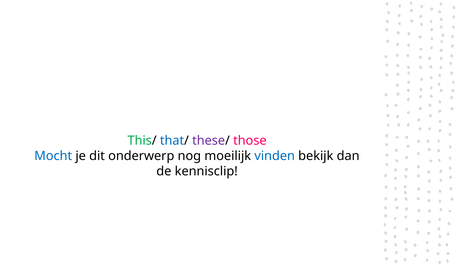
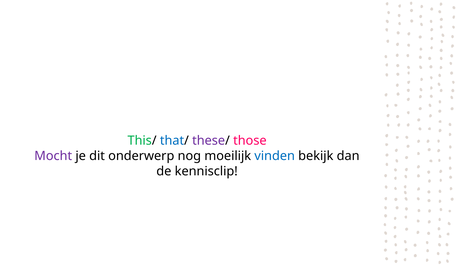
Mocht colour: blue -> purple (53, 156)
